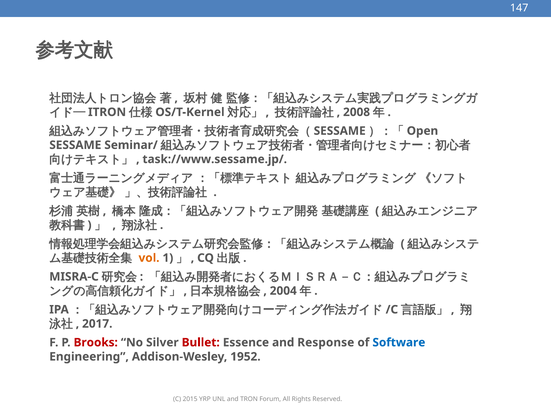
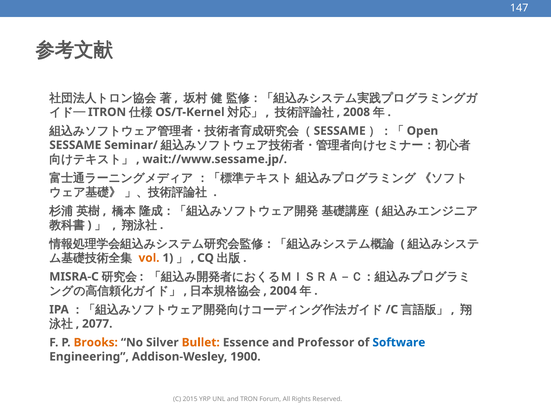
task://www.sessame.jp/: task://www.sessame.jp/ -> wait://www.sessame.jp/ (215, 159)
2017: 2017 -> 2077 (97, 324)
Brooks colour: red -> orange (96, 343)
Bullet colour: red -> orange (201, 343)
Response: Response -> Professor (326, 343)
1952: 1952 -> 1900 (245, 357)
